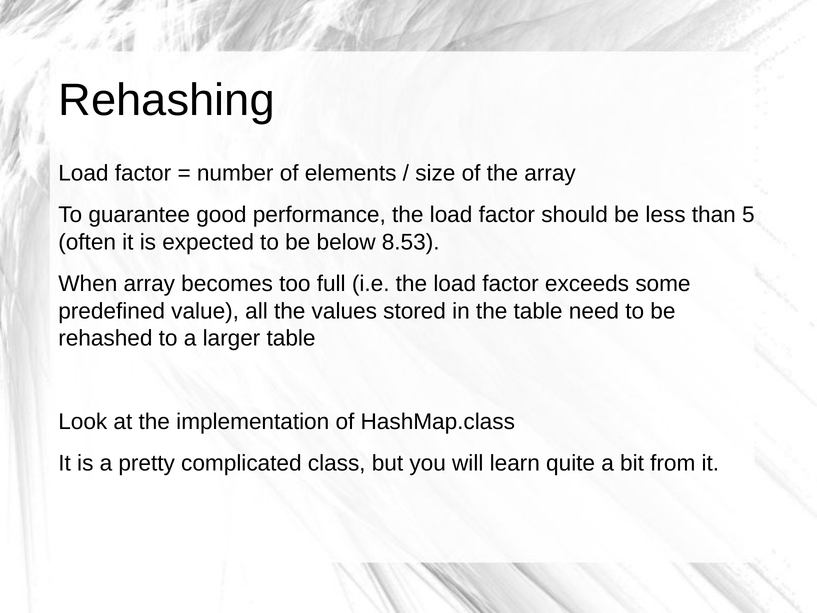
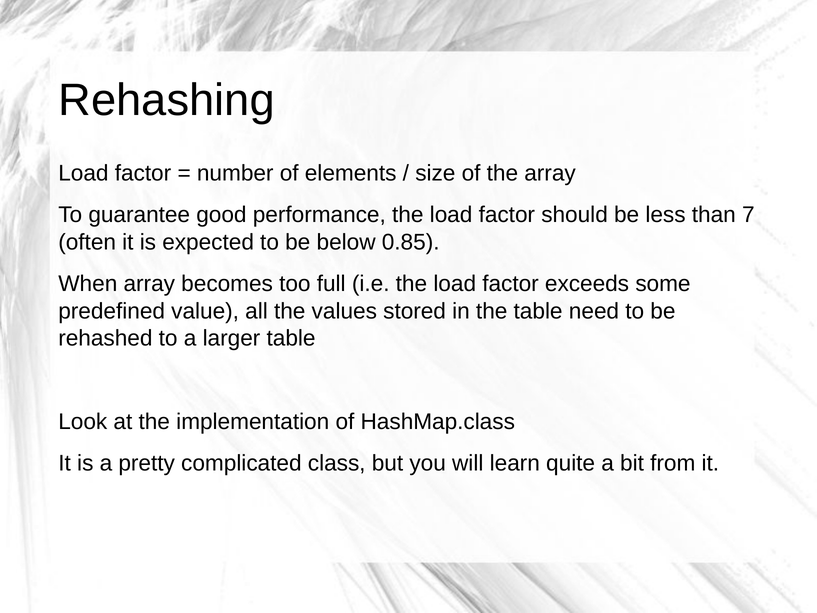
5: 5 -> 7 (748, 215)
8.53: 8.53 -> 0.85 (411, 242)
